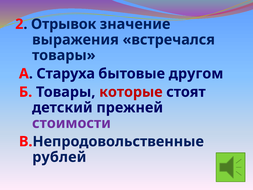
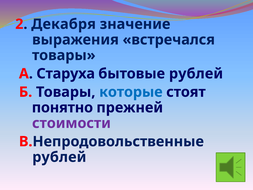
Отрывок: Отрывок -> Декабря (64, 24)
бытовые другом: другом -> рублей (196, 74)
которые colour: red -> blue (131, 92)
детский: детский -> понятно (62, 107)
